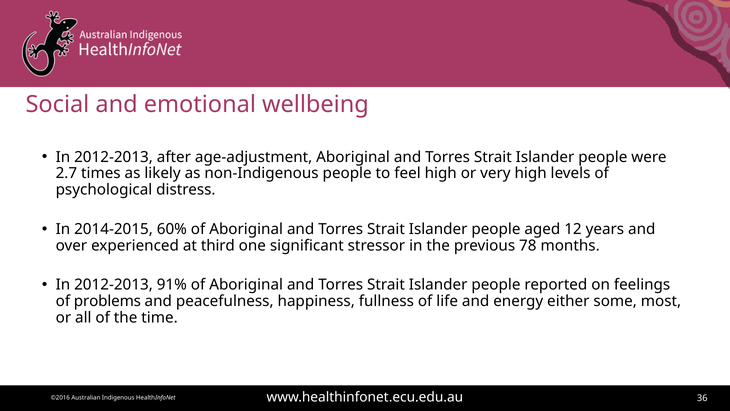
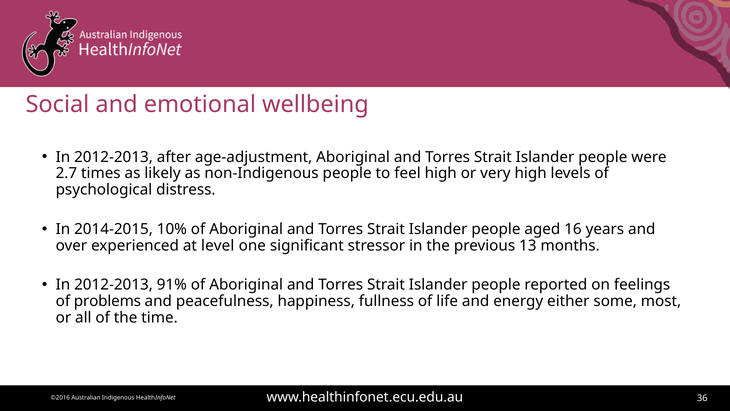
60%: 60% -> 10% (172, 229)
12: 12 -> 16 (573, 229)
third: third -> level (218, 245)
78: 78 -> 13 (528, 245)
